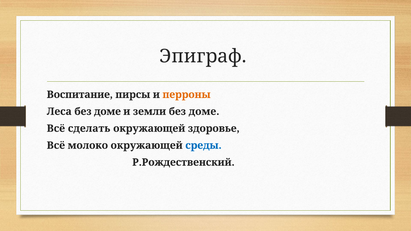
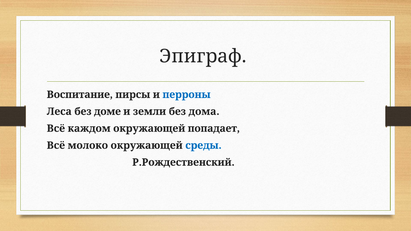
перроны colour: orange -> blue (187, 95)
земли без доме: доме -> дома (204, 112)
сделать: сделать -> каждом (89, 129)
здоровье: здоровье -> попадает (214, 129)
